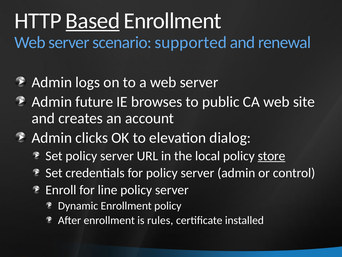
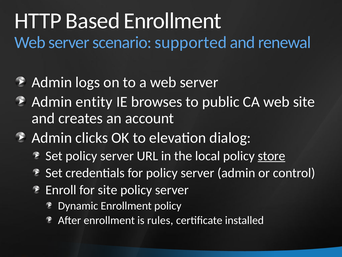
Based underline: present -> none (93, 21)
future: future -> entity (94, 102)
for line: line -> site (108, 190)
